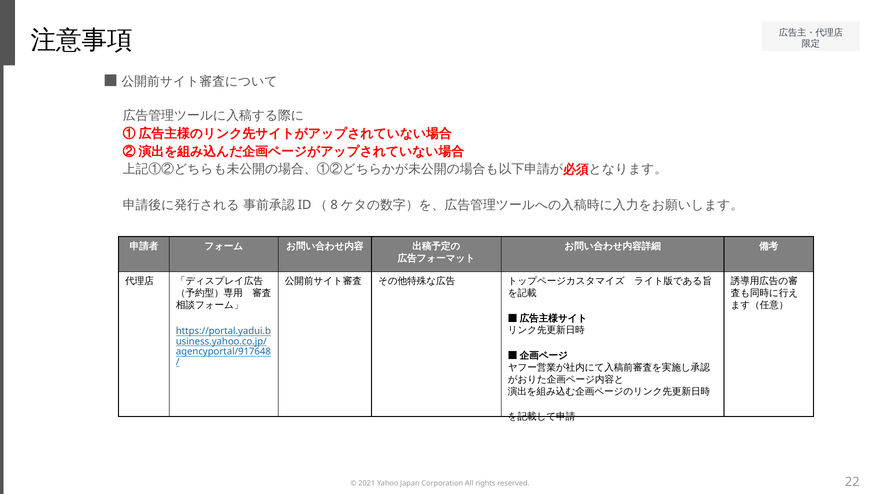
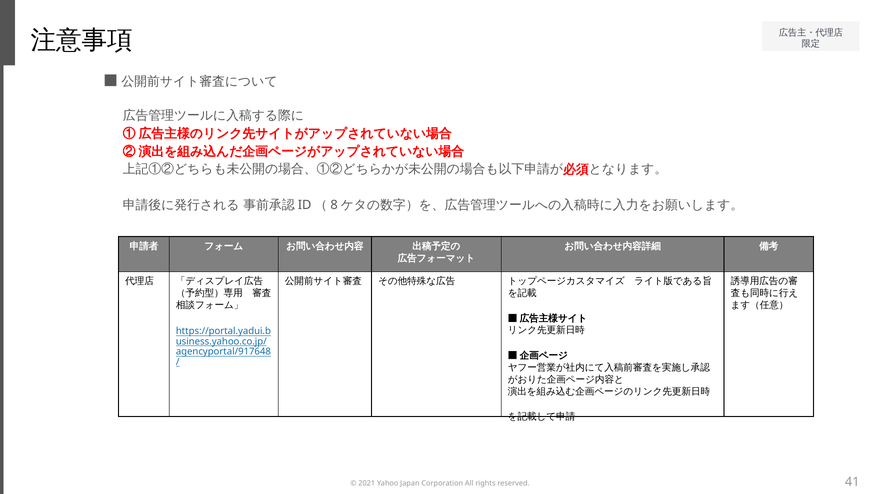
22: 22 -> 41 (852, 482)
